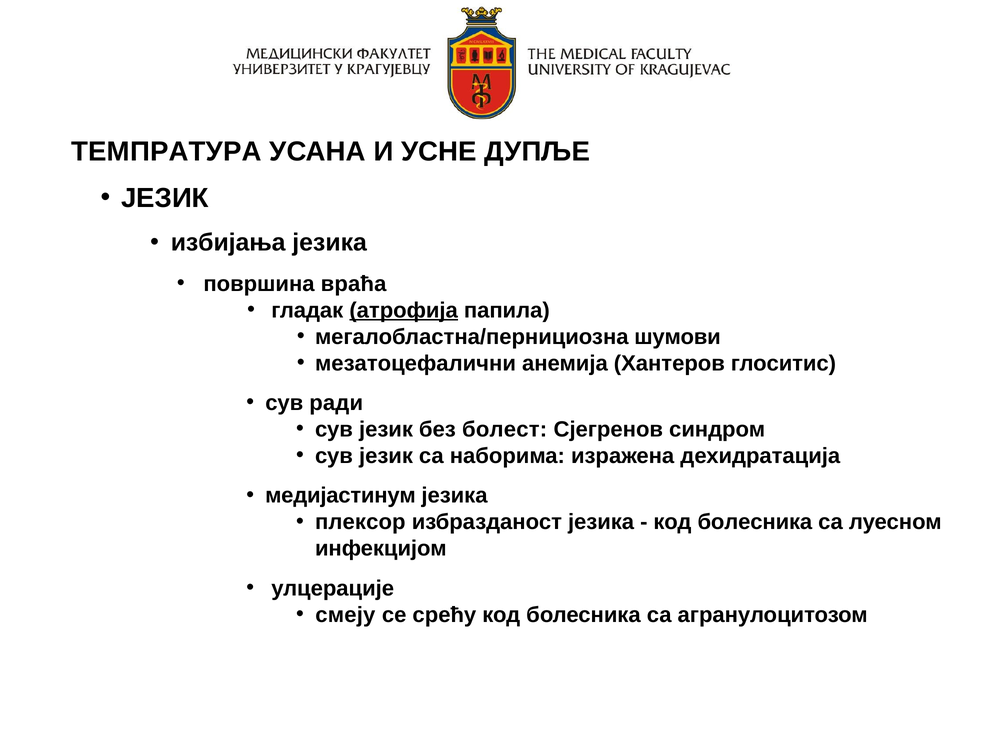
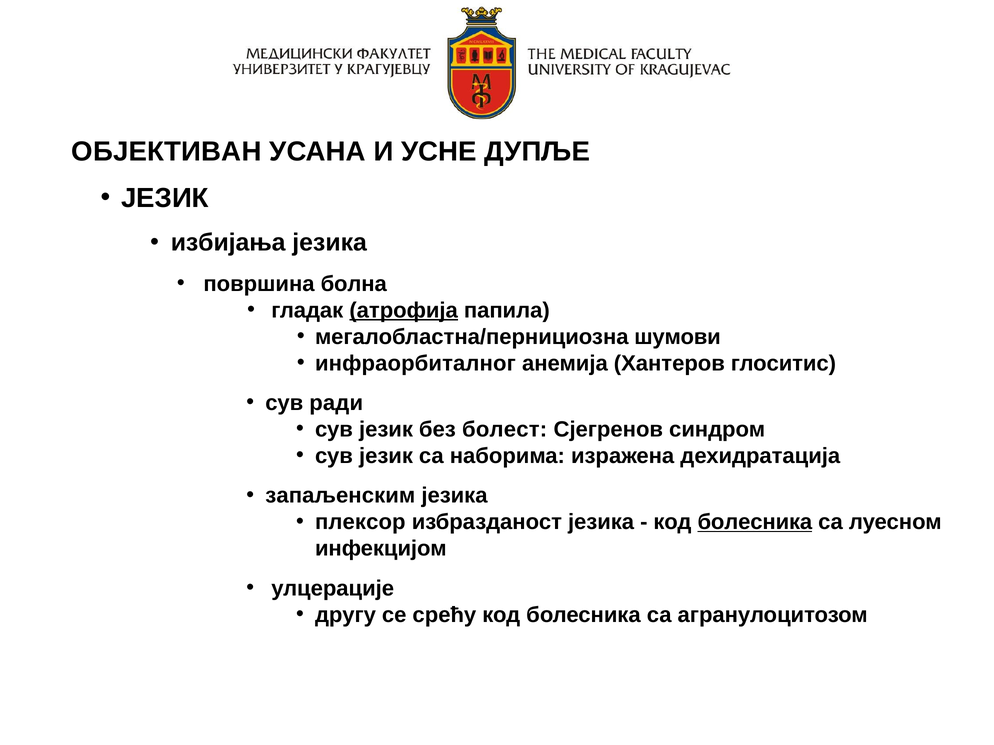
ТЕМПРАТУРА: ТЕМПРАТУРА -> ОБЈЕКТИВАН (166, 152)
враћа: враћа -> болна (354, 284)
мезатоцефалични: мезатоцефалични -> инфраорбиталног (415, 364)
медијастинум: медијастинум -> запаљенским (340, 496)
болесника underline: none -> present (755, 522)
смеју: смеју -> другу (345, 615)
